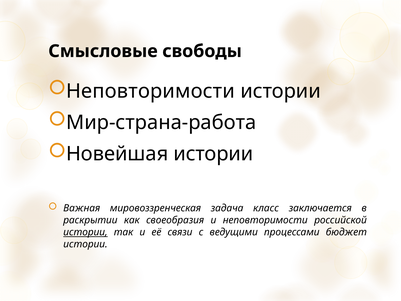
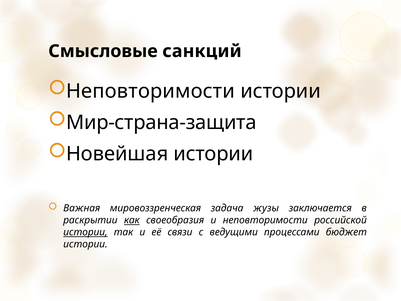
свободы: свободы -> санкций (202, 51)
Мир-страна-работа: Мир-страна-работа -> Мир-страна-защита (161, 122)
класс: класс -> жузы (266, 208)
как underline: none -> present (132, 220)
